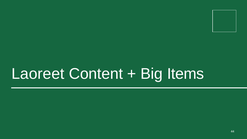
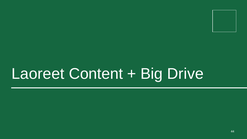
Items: Items -> Drive (185, 74)
